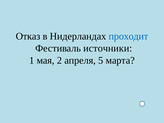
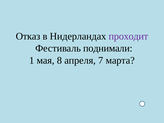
проходит colour: blue -> purple (128, 36)
источники: источники -> поднимали (108, 48)
2: 2 -> 8 (59, 60)
5: 5 -> 7 (101, 60)
